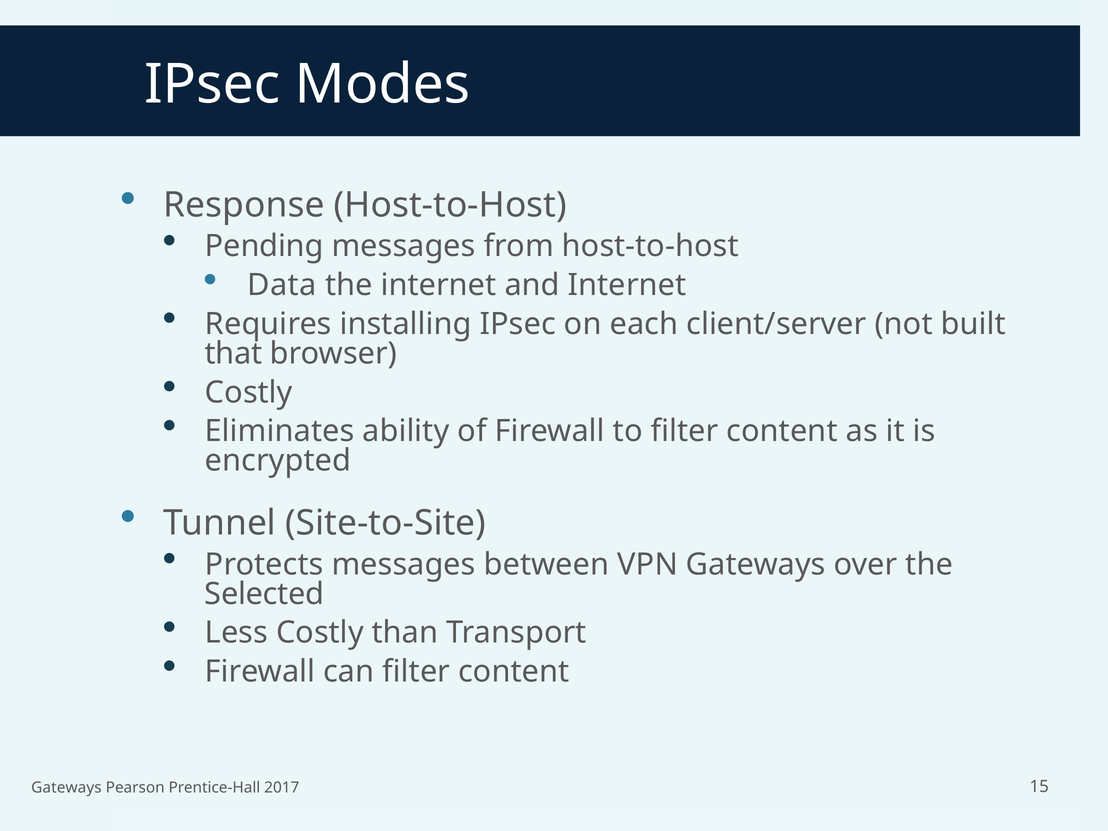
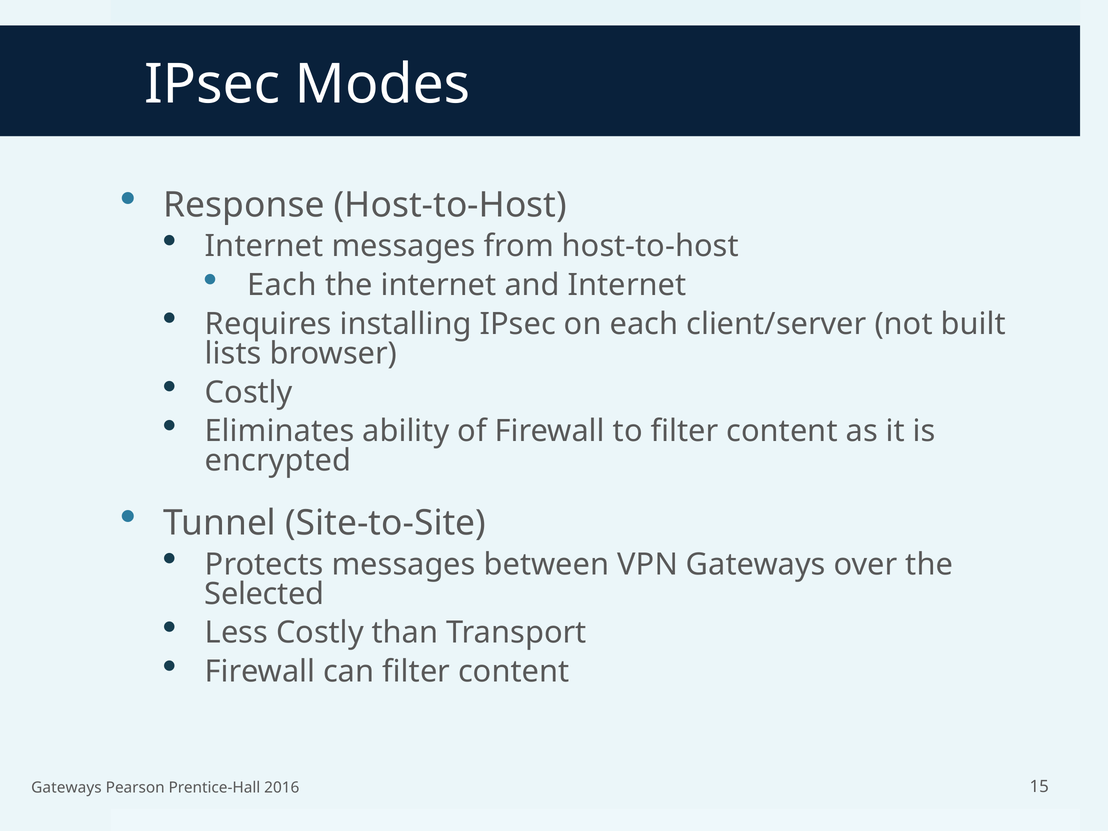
Pending: Pending -> Internet (264, 246)
Data: Data -> Each (282, 285)
that: that -> lists (233, 354)
2017: 2017 -> 2016 (282, 788)
